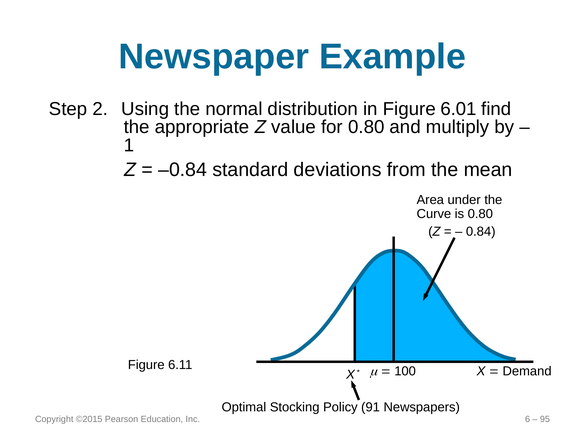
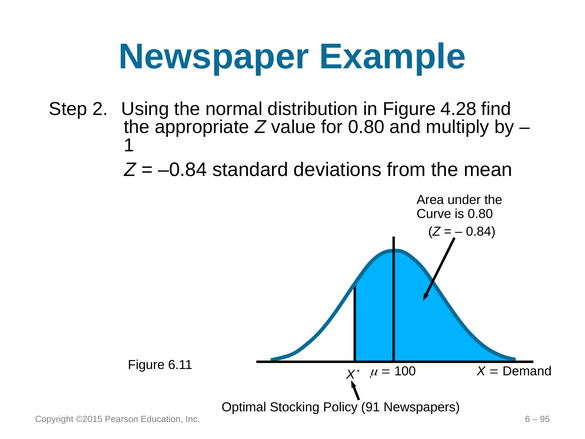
6.01: 6.01 -> 4.28 (459, 109)
